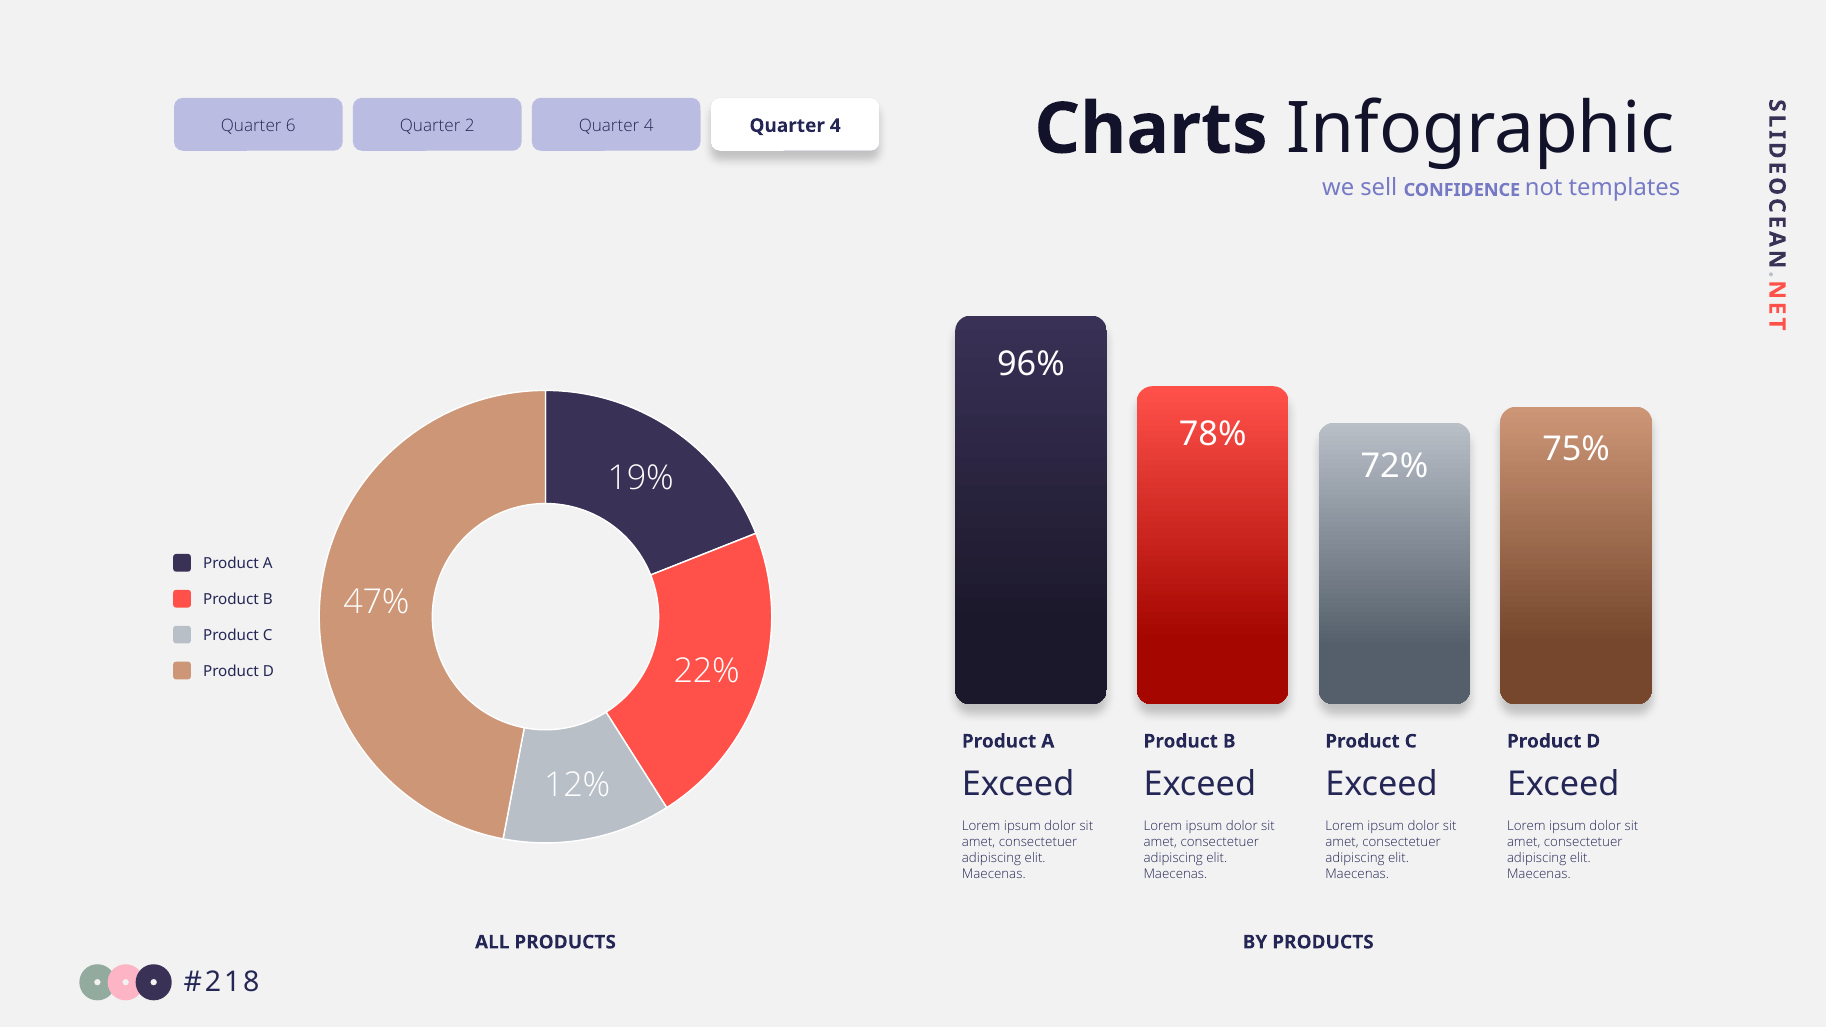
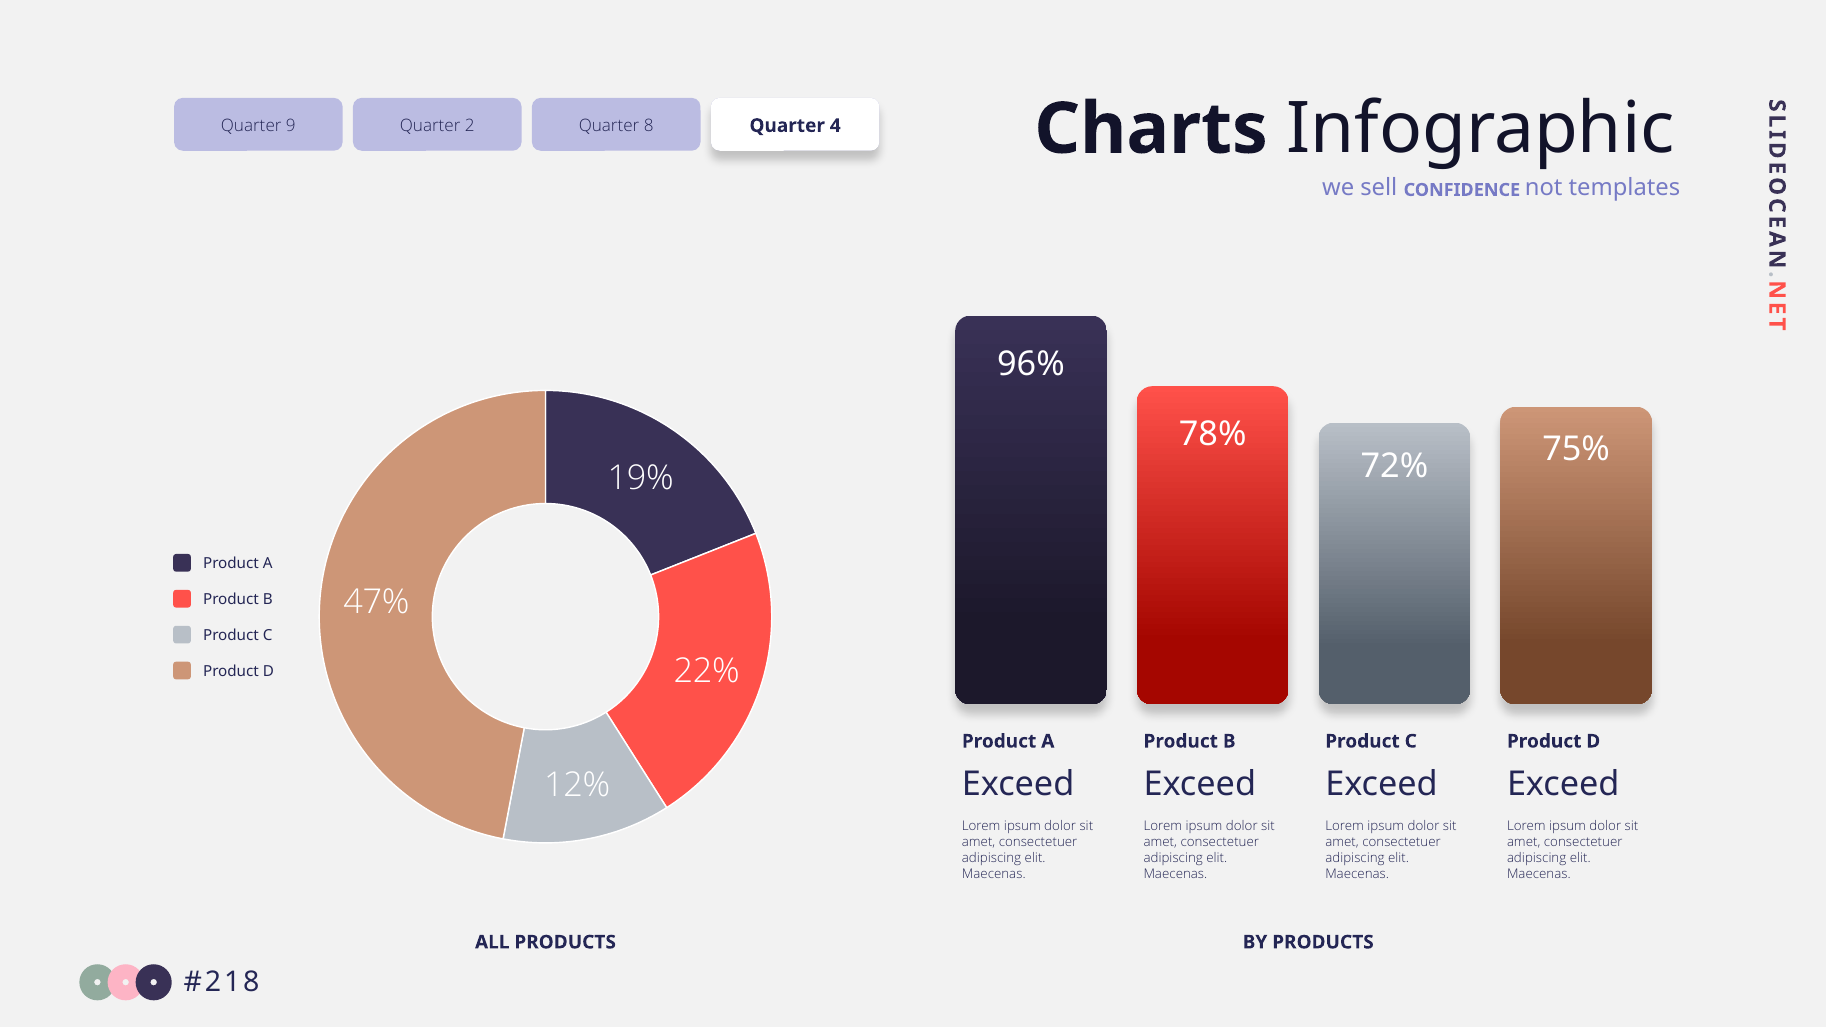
6: 6 -> 9 (291, 126)
4: 4 -> 8 (649, 126)
